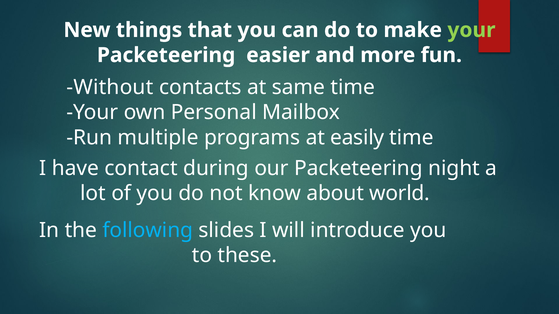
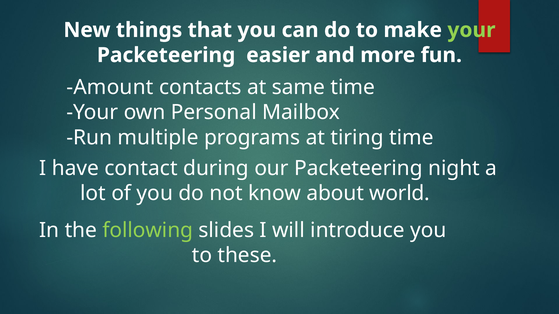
Without: Without -> Amount (110, 87)
easily: easily -> tiring (357, 138)
following colour: light blue -> light green (148, 231)
